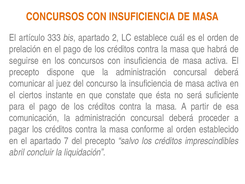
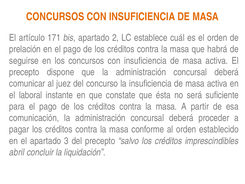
333: 333 -> 171 (54, 38)
ciertos: ciertos -> laboral (31, 95)
7: 7 -> 3 (66, 141)
